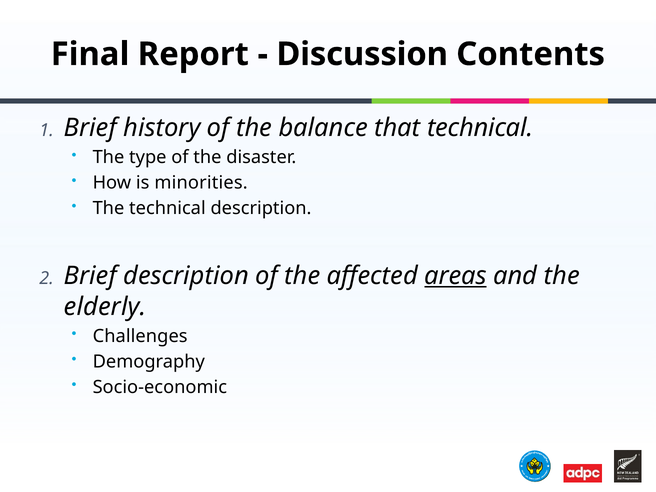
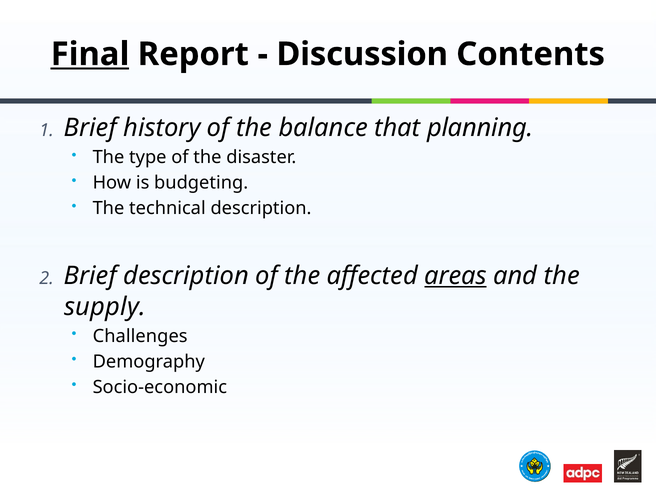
Final underline: none -> present (90, 54)
that technical: technical -> planning (480, 128)
minorities: minorities -> budgeting (201, 183)
elderly: elderly -> supply (105, 307)
